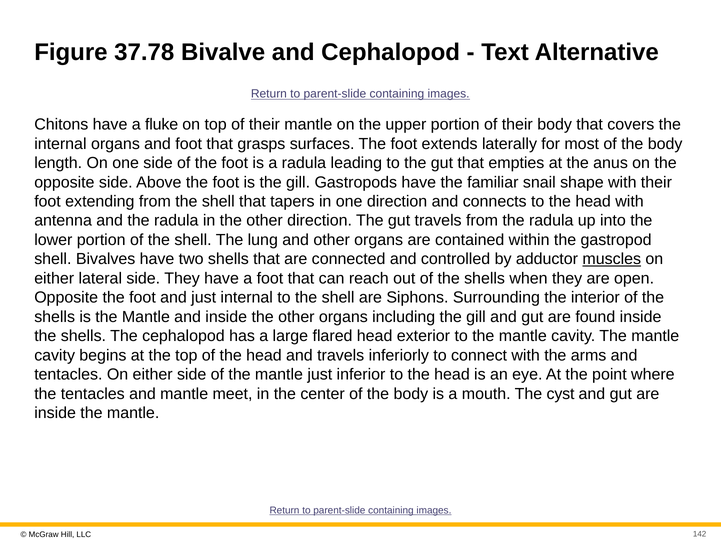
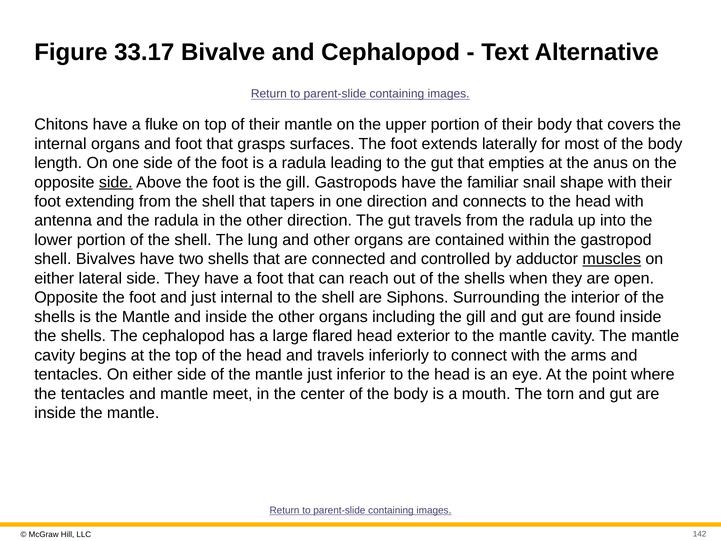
37.78: 37.78 -> 33.17 (144, 52)
side underline: none -> present (116, 182)
cyst: cyst -> torn (560, 394)
